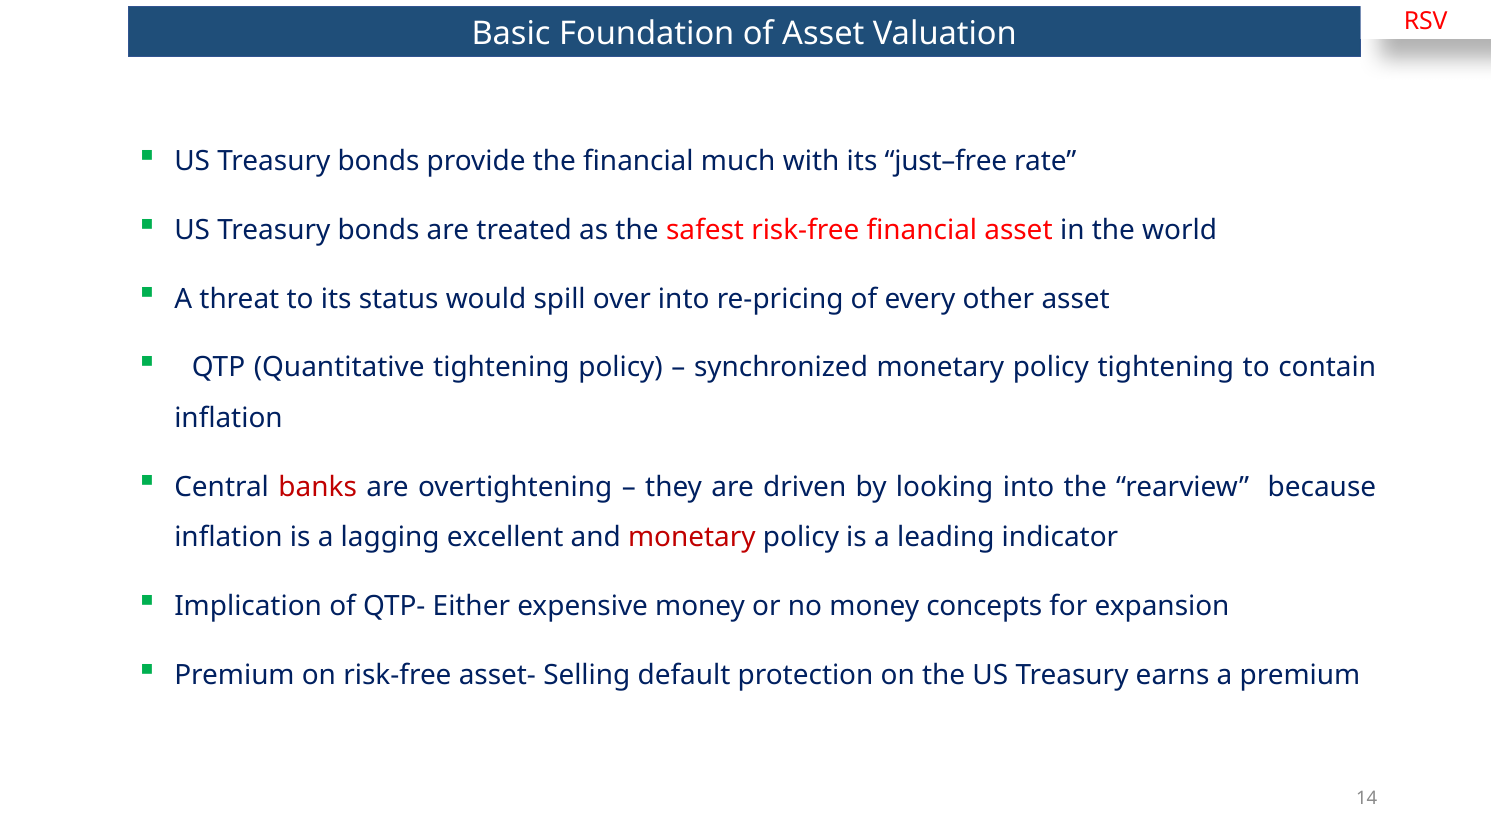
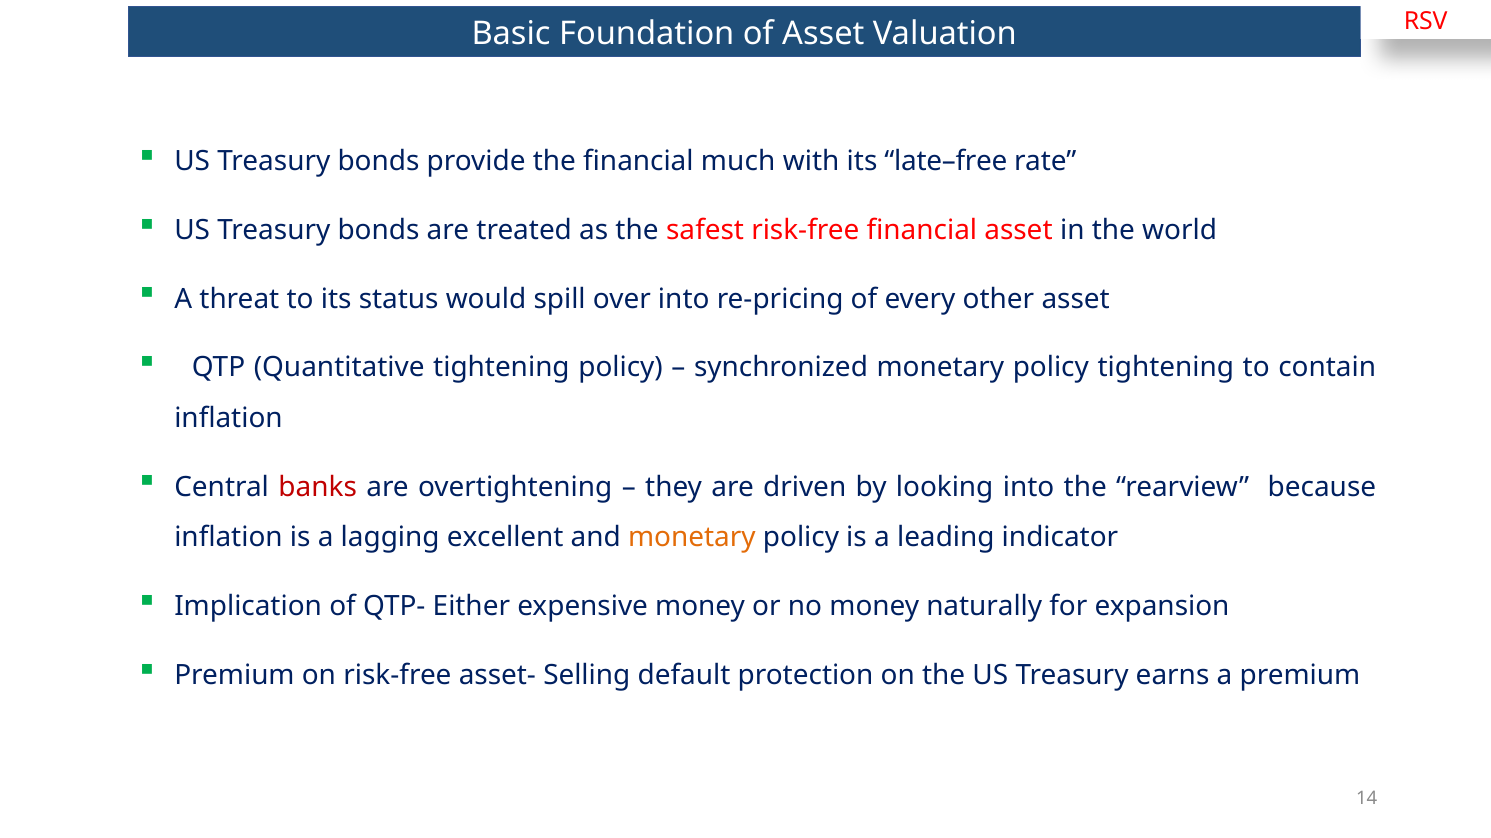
just–free: just–free -> late–free (946, 161)
monetary colour: red -> orange (692, 538)
concepts: concepts -> naturally (984, 607)
